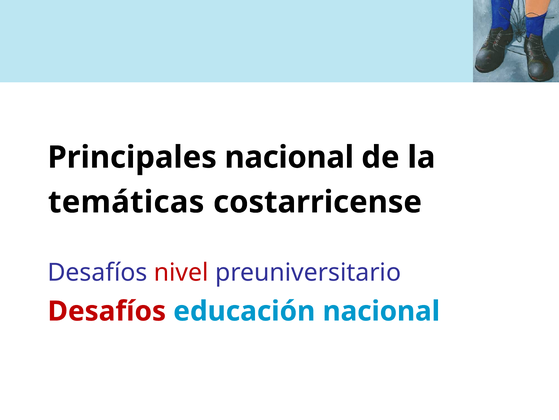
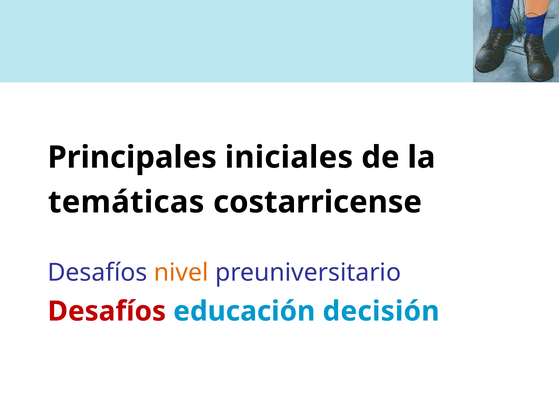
Principales nacional: nacional -> iniciales (289, 157)
nivel colour: red -> orange (181, 272)
educación nacional: nacional -> decisión (381, 311)
